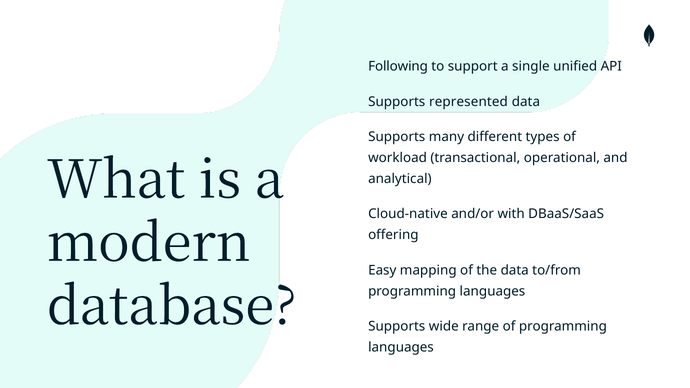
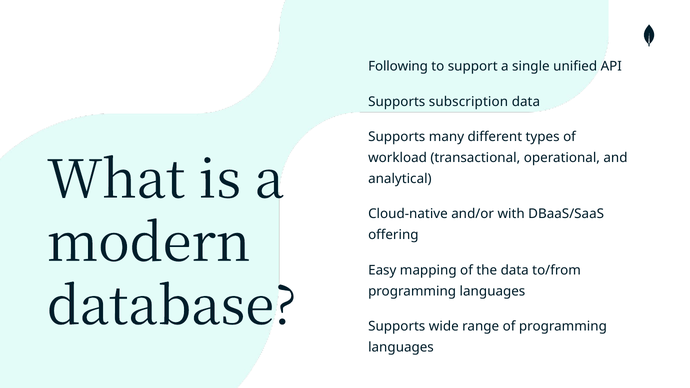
represented: represented -> subscription (468, 102)
